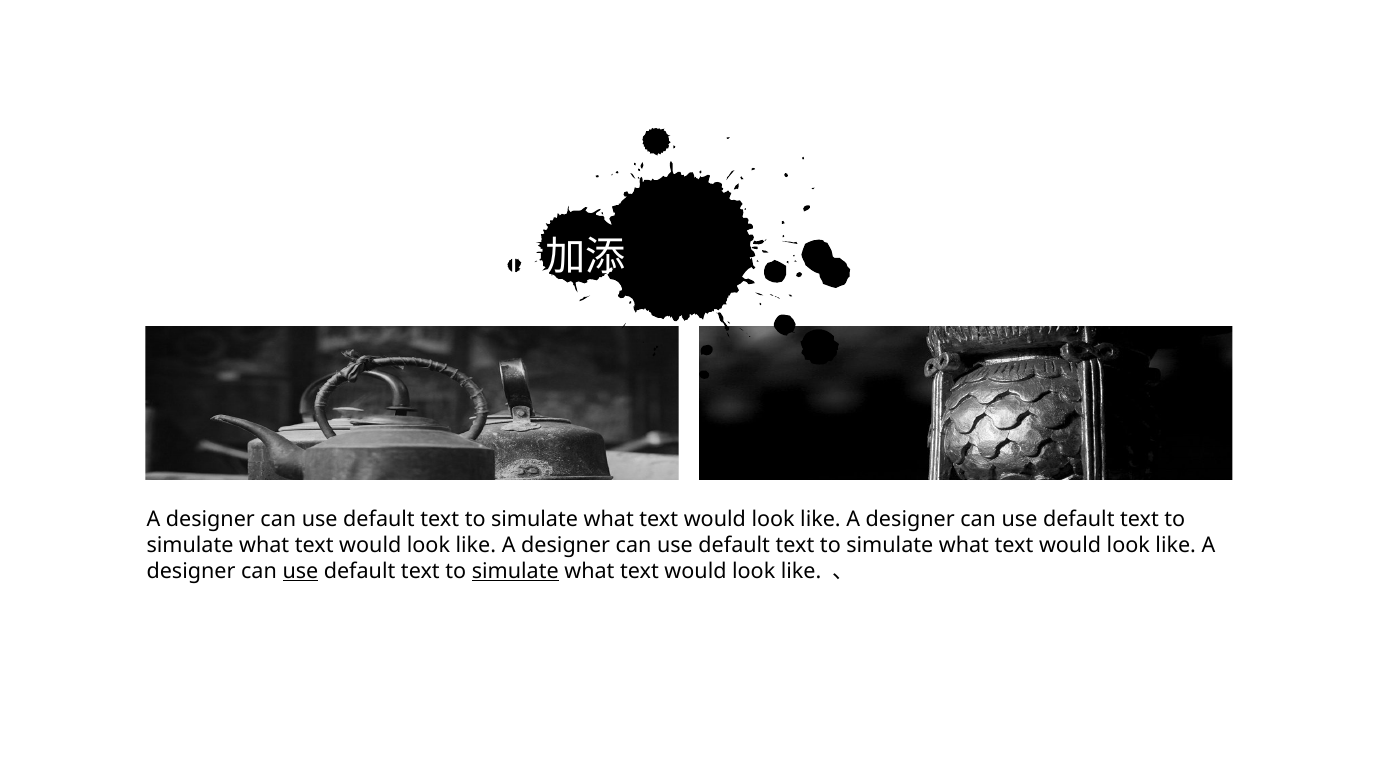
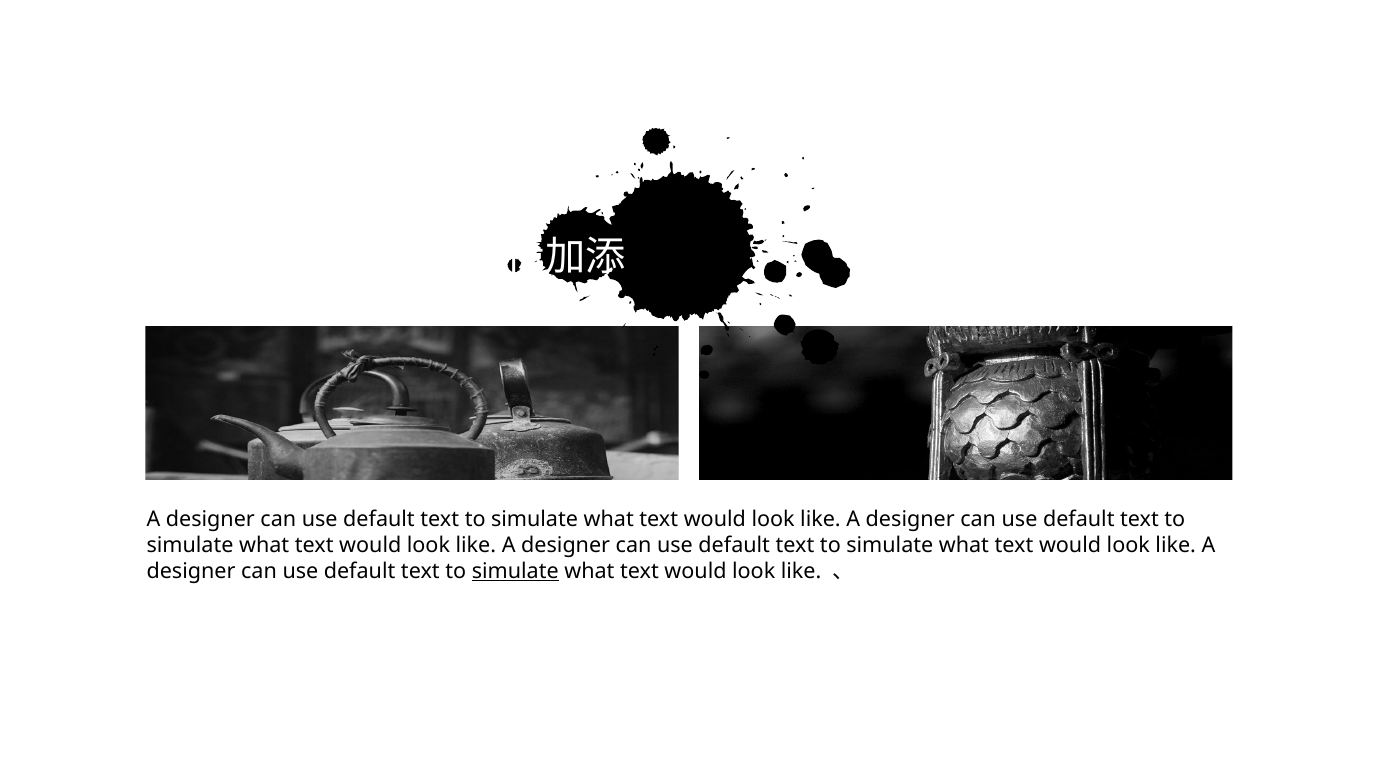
use underline: present -> none (300, 571)
